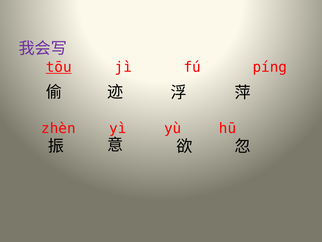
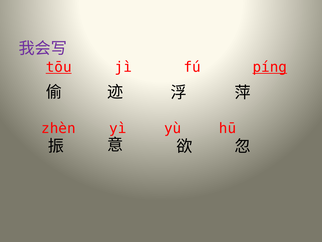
píng underline: none -> present (270, 67)
